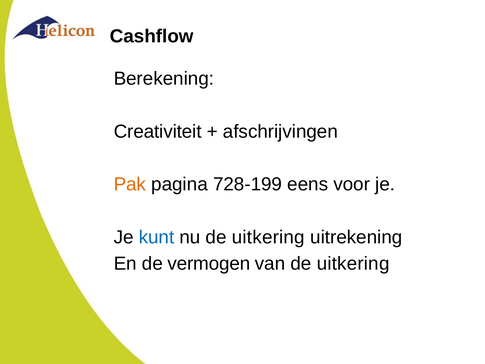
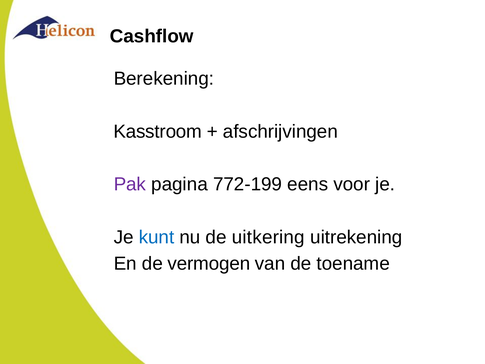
Creativiteit: Creativiteit -> Kasstroom (158, 131)
Pak colour: orange -> purple (130, 184)
728-199: 728-199 -> 772-199 (248, 184)
van de uitkering: uitkering -> toename (353, 264)
